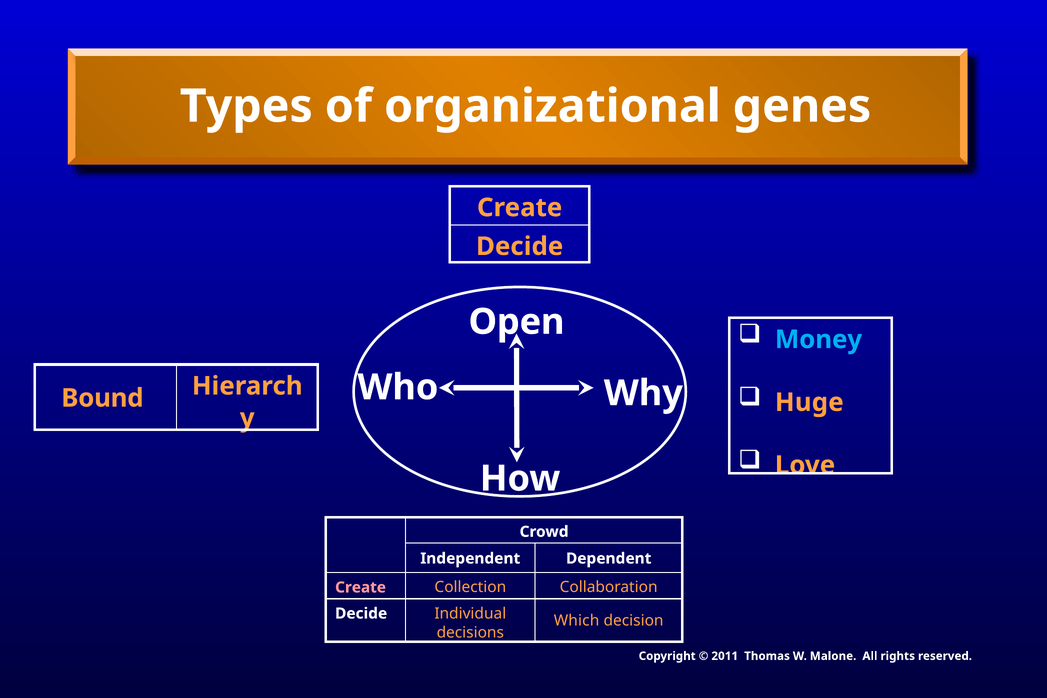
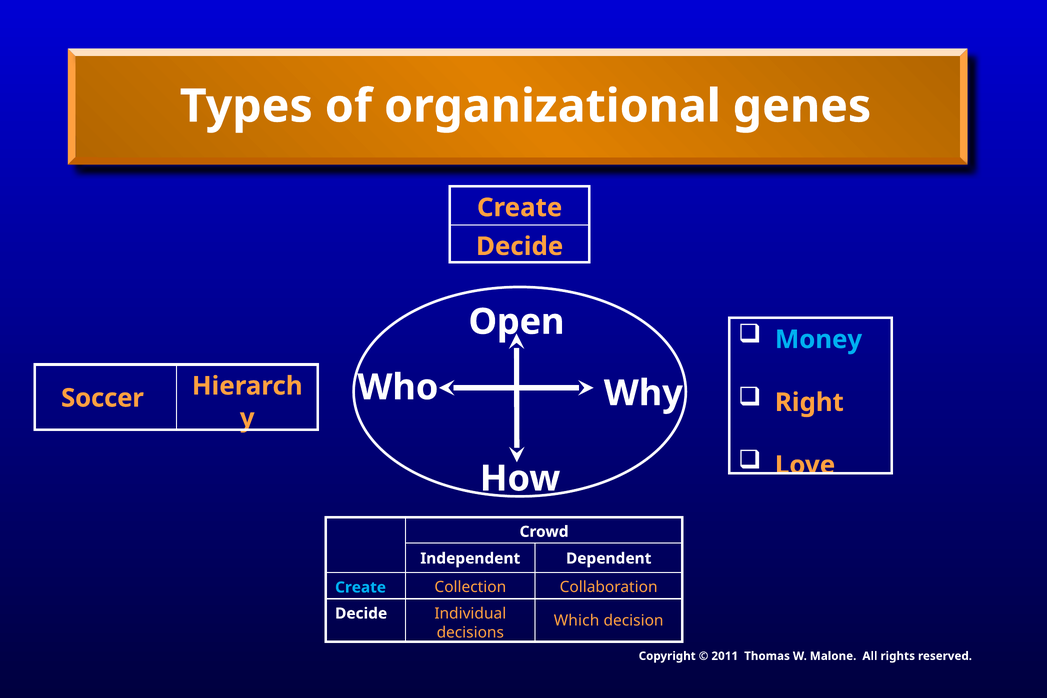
Huge: Huge -> Right (809, 402)
Bound: Bound -> Soccer (102, 398)
Create colour: pink -> light blue (361, 587)
